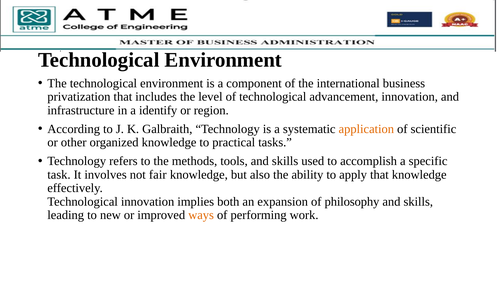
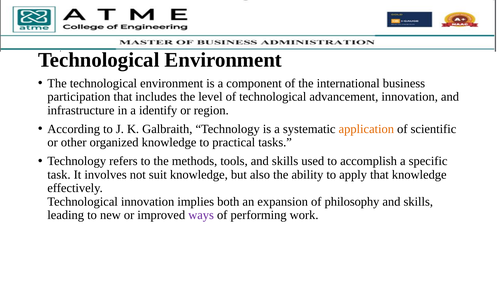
privatization: privatization -> participation (79, 97)
fair: fair -> suit (158, 174)
ways colour: orange -> purple (201, 215)
